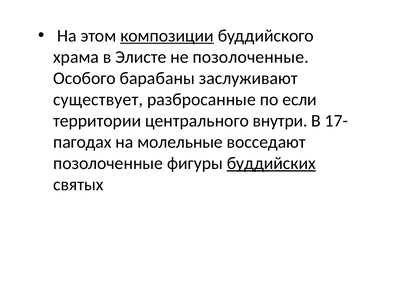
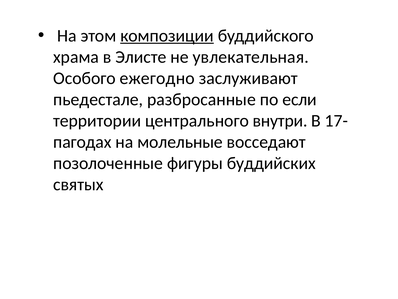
не позолоченные: позолоченные -> увлекательная (251, 57)
барабаны: барабаны -> ежегодно (157, 78)
существует: существует -> пьедестале (98, 99)
буддийских underline: present -> none (271, 163)
